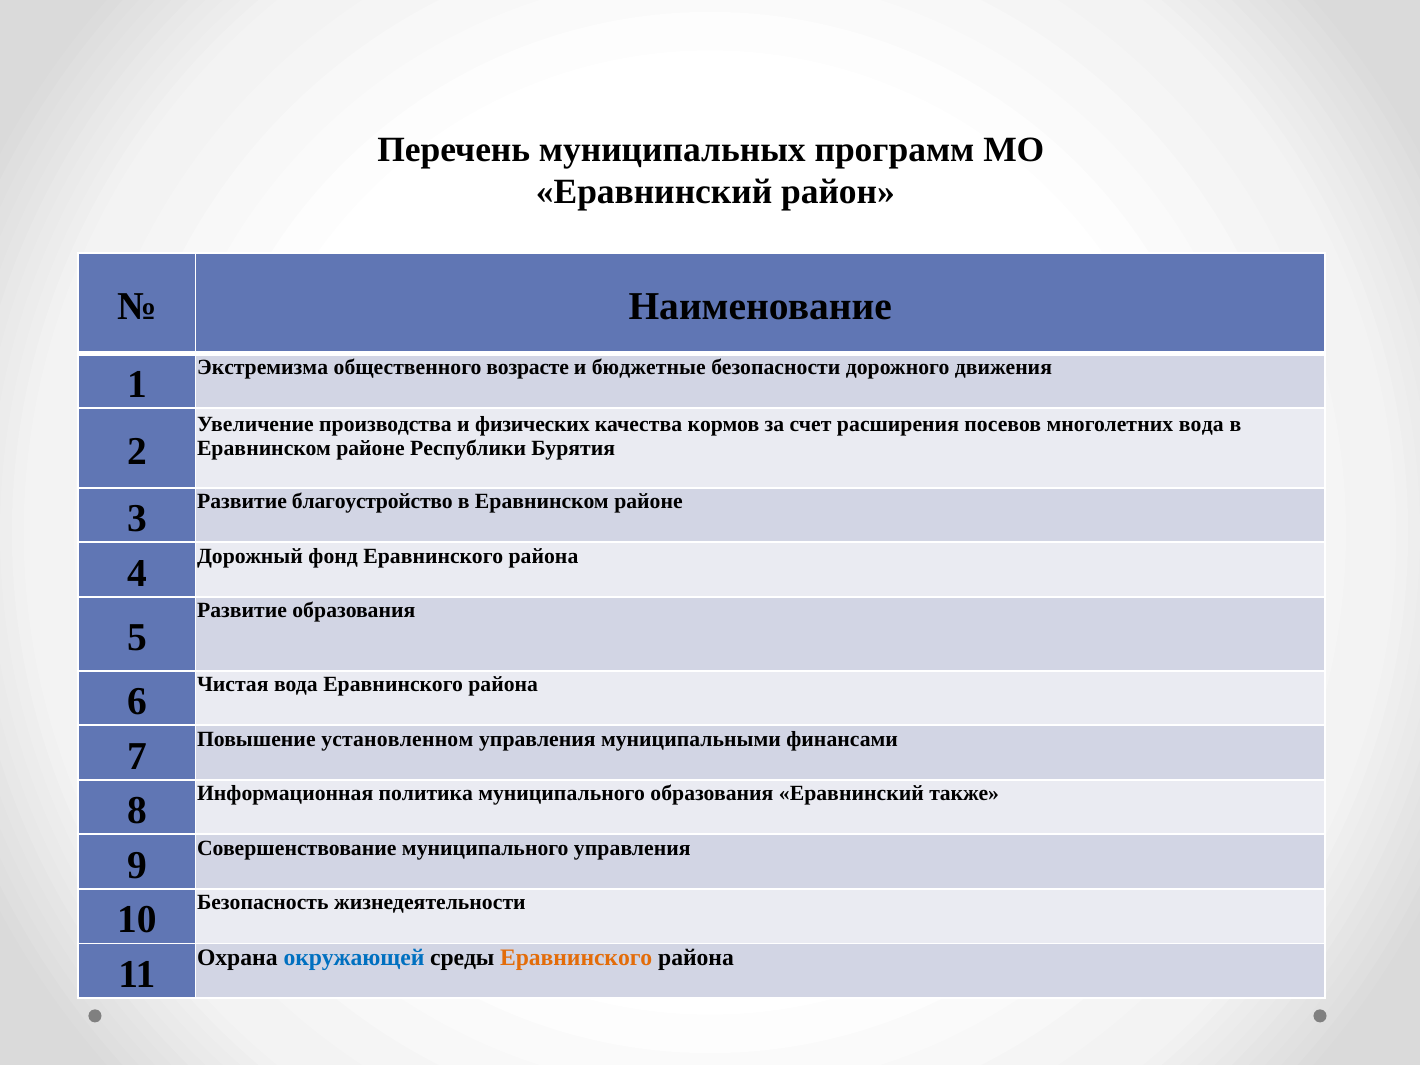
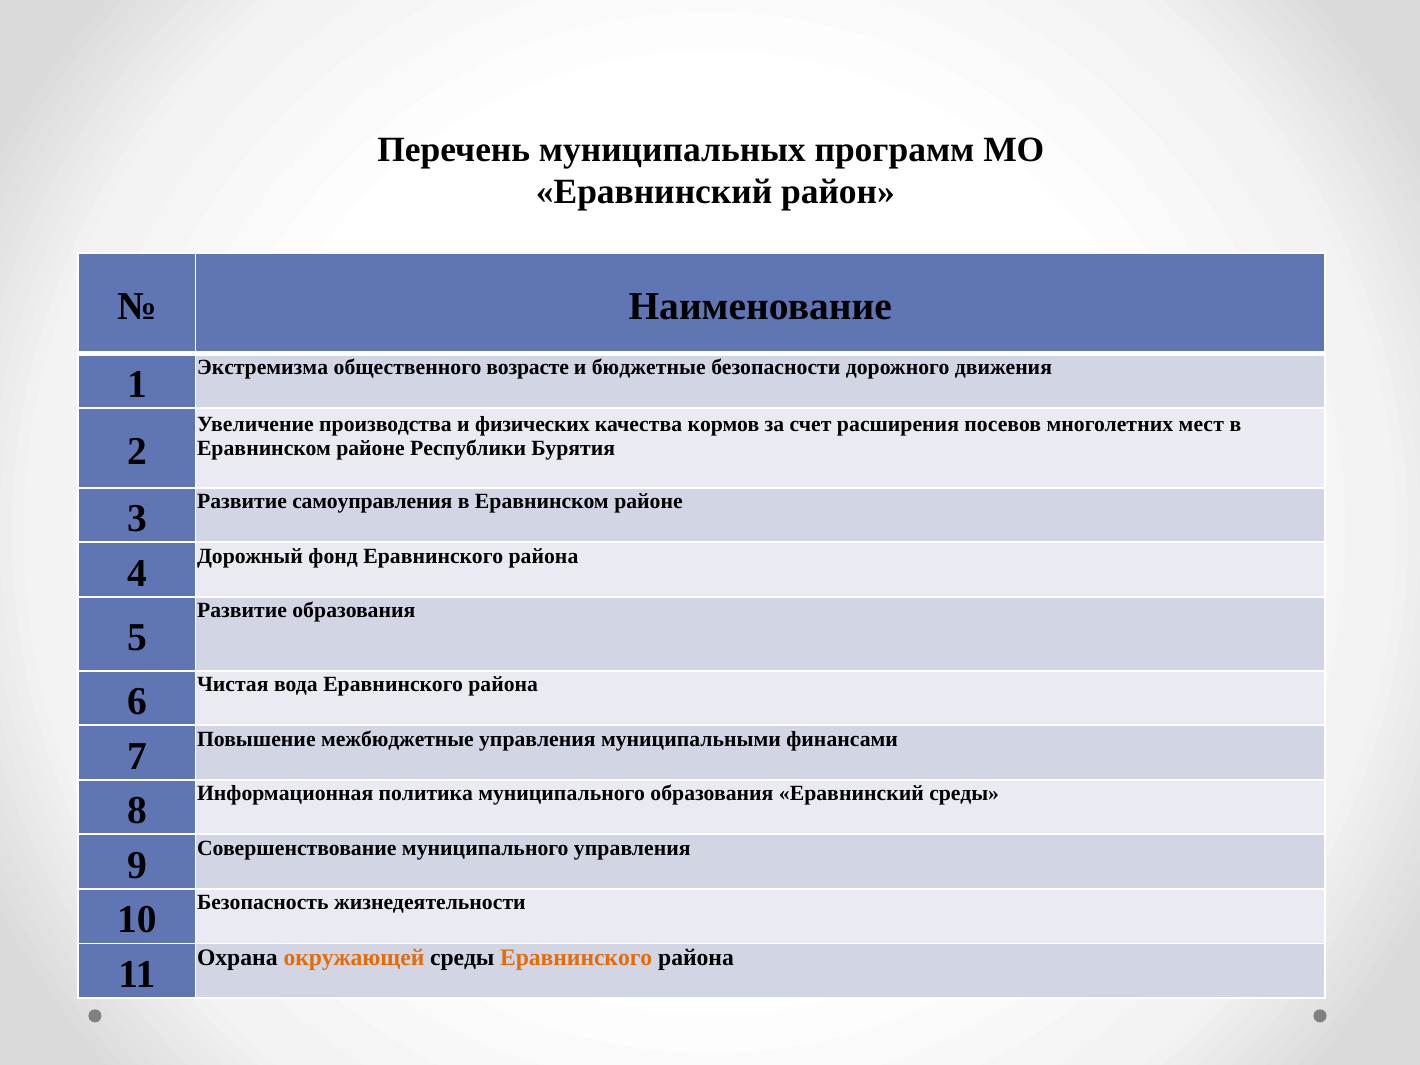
многолетних вода: вода -> мест (1201, 425)
благоустройство: благоустройство -> самоуправления (372, 501)
установленном: установленном -> межбюджетные (397, 739)
Еравнинский также: также -> среды (964, 794)
окружающей colour: blue -> orange (354, 958)
